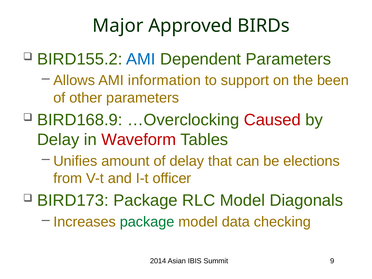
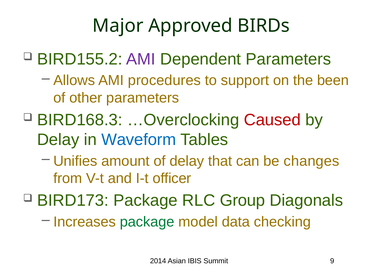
AMI colour: blue -> purple (141, 59)
information: information -> procedures (164, 80)
BIRD168.9: BIRD168.9 -> BIRD168.3 (80, 120)
Waveform colour: red -> blue (139, 140)
elections: elections -> changes (312, 161)
RLC Model: Model -> Group (243, 200)
